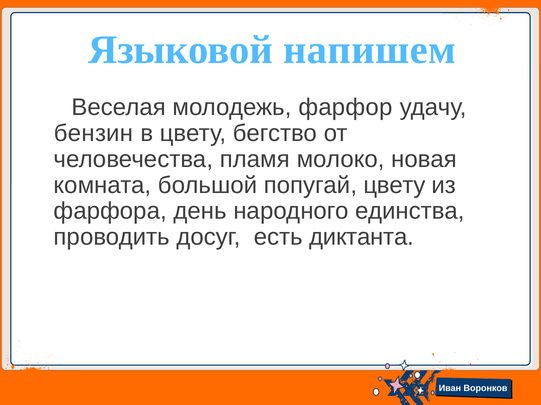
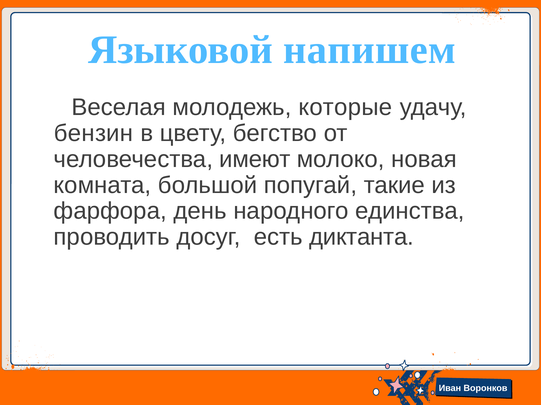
фарфор: фарфор -> которые (345, 108)
пламя: пламя -> имеют (255, 159)
попугай цвету: цвету -> такие (394, 185)
